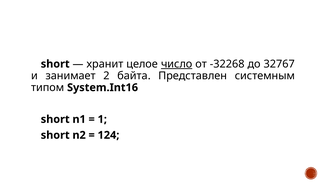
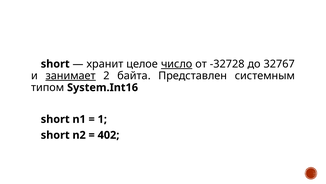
-32268: -32268 -> -32728 (227, 64)
занимает underline: none -> present (71, 75)
124: 124 -> 402 (108, 135)
